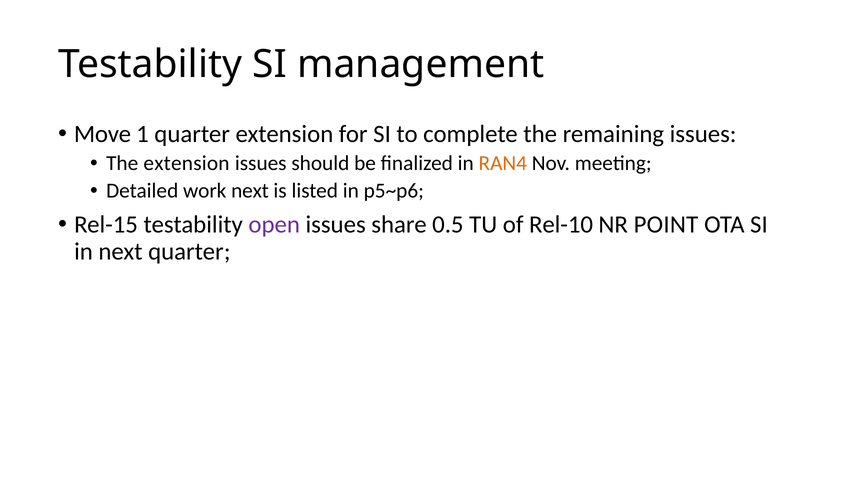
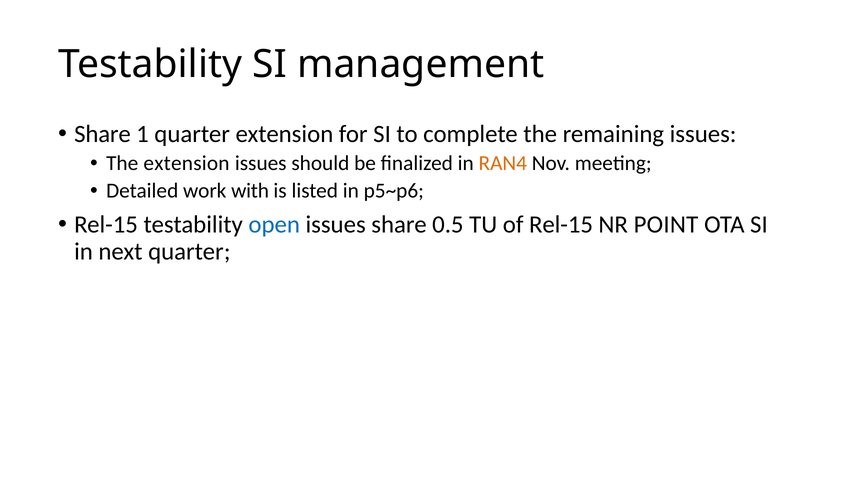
Move: Move -> Share (102, 134)
work next: next -> with (250, 191)
open colour: purple -> blue (274, 225)
of Rel-10: Rel-10 -> Rel-15 (561, 225)
